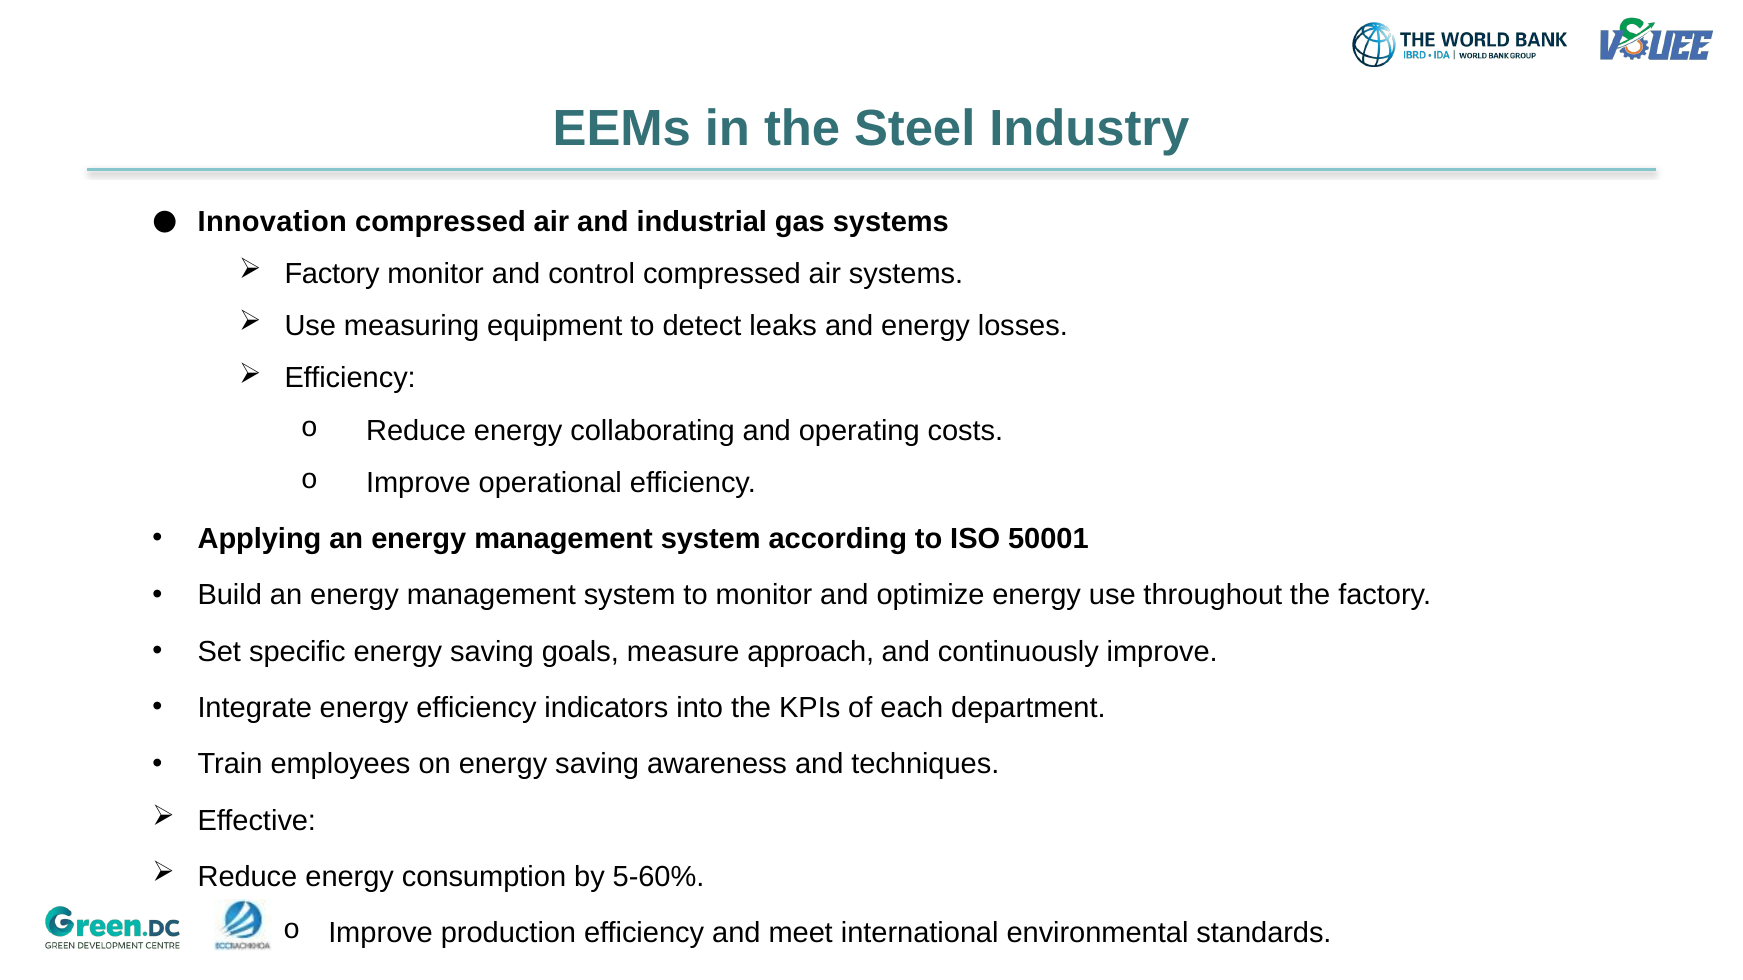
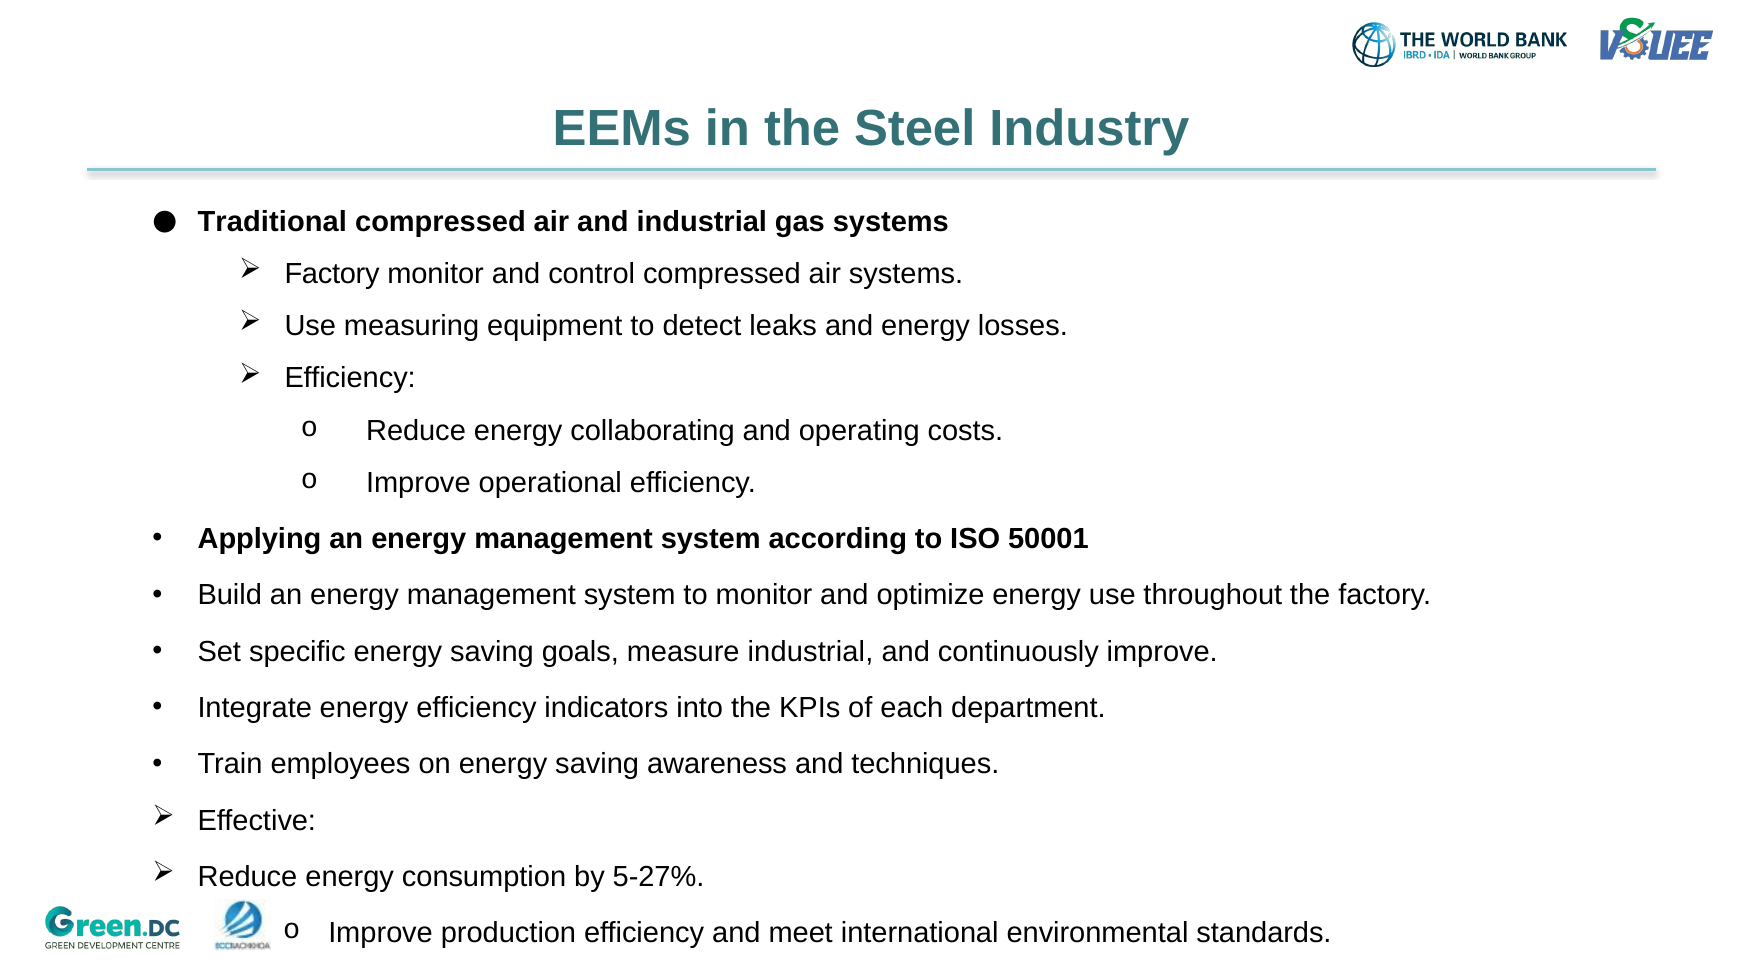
Innovation: Innovation -> Traditional (272, 222)
measure approach: approach -> industrial (810, 652)
5-60%: 5-60% -> 5-27% (659, 877)
